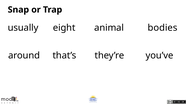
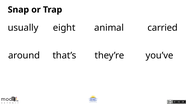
bodies: bodies -> carried (163, 28)
